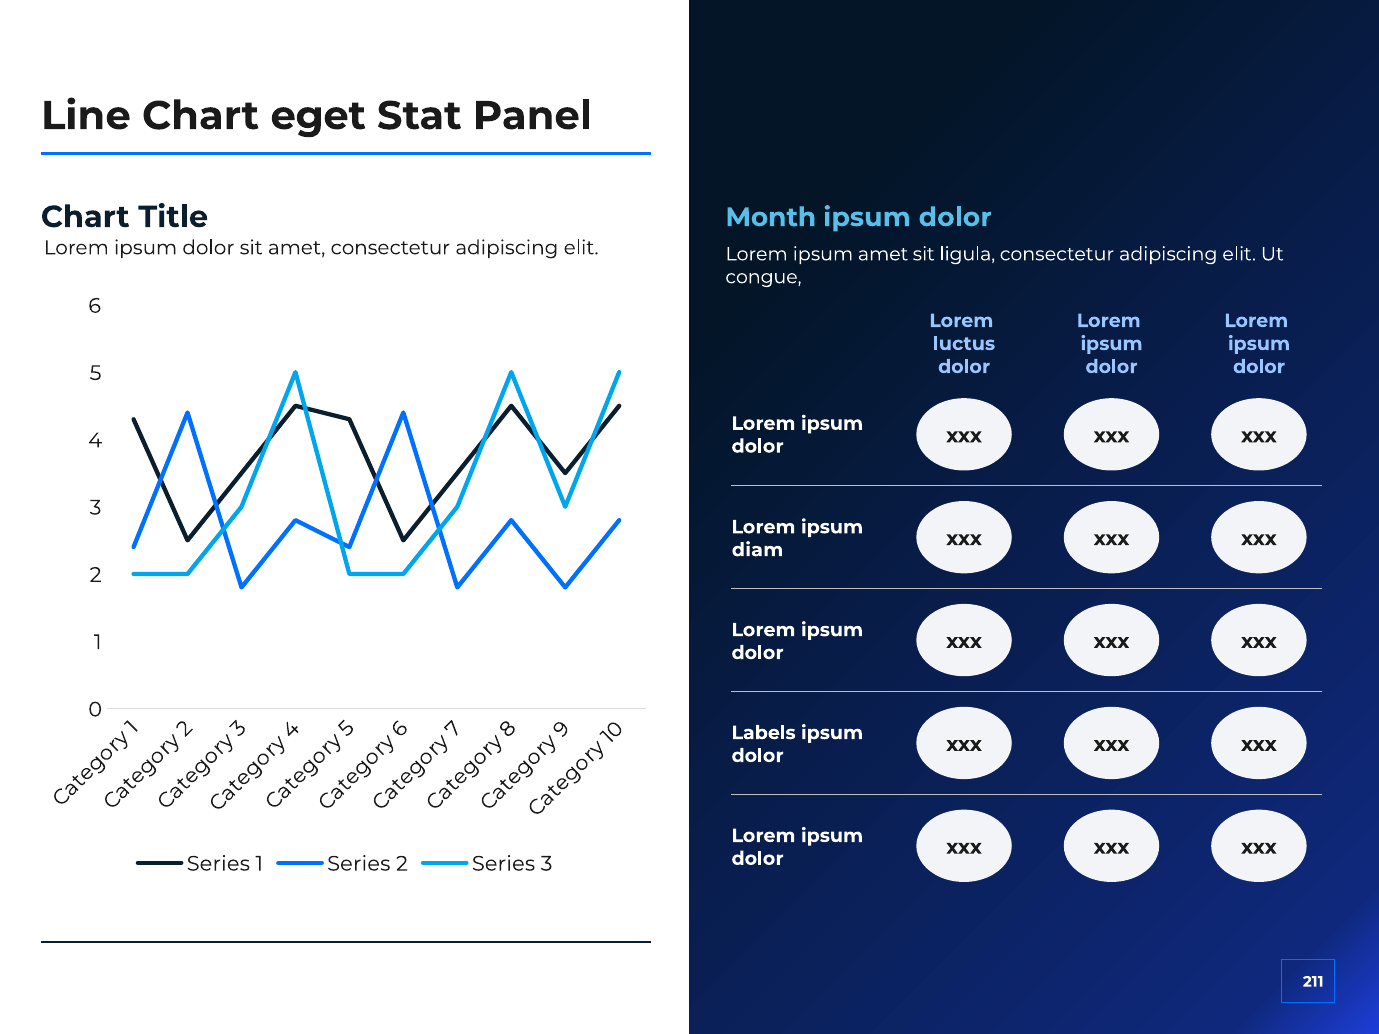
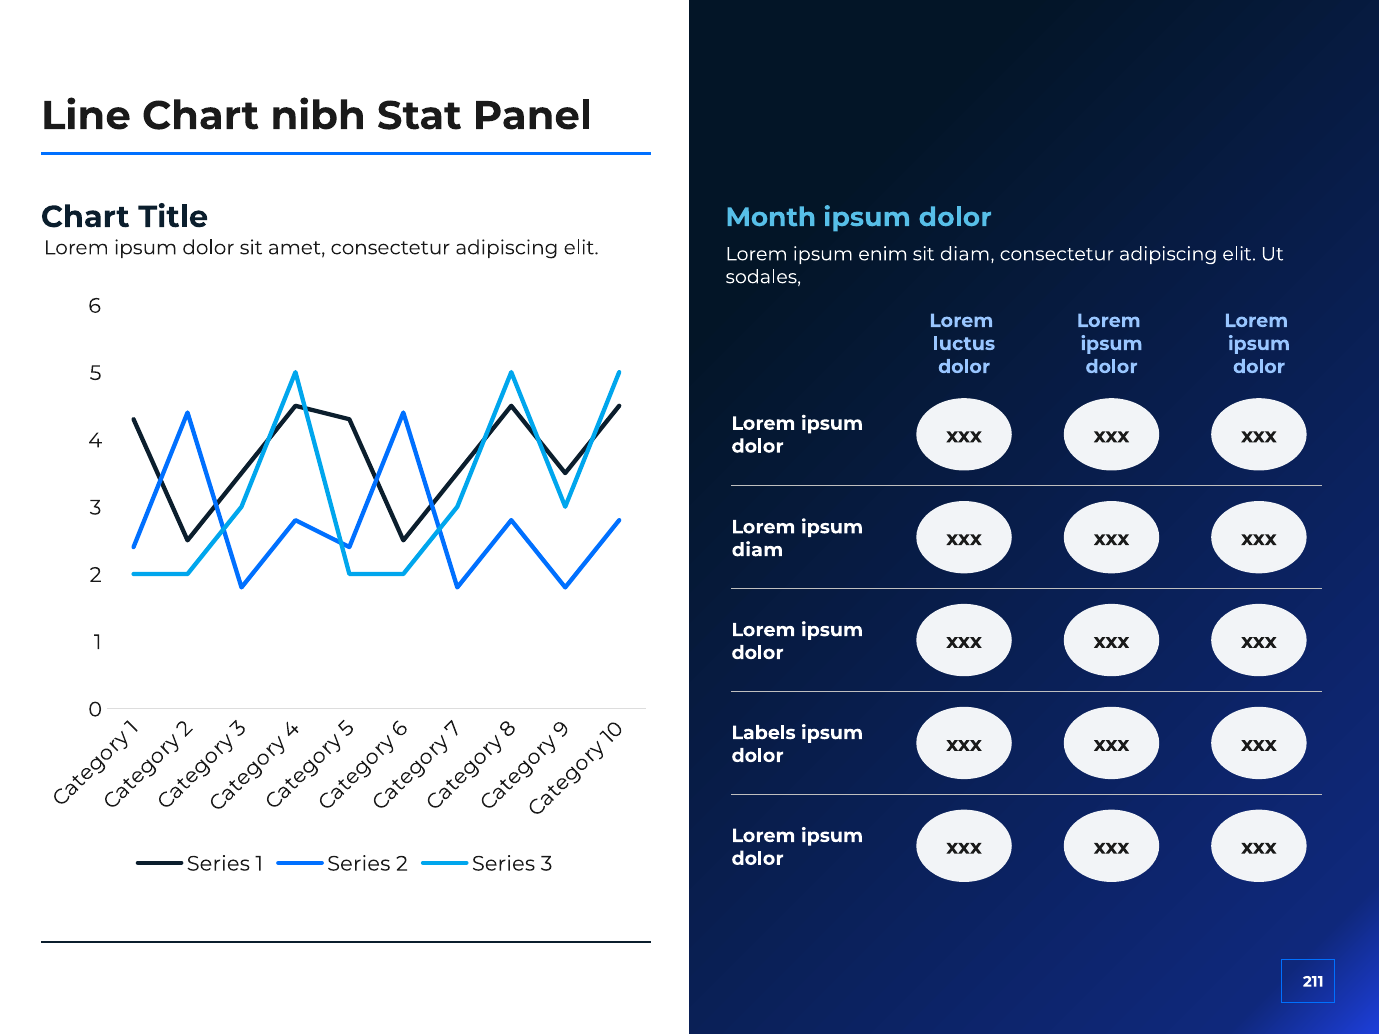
eget: eget -> nibh (318, 116)
ipsum amet: amet -> enim (883, 254)
sit ligula: ligula -> diam (967, 254)
congue: congue -> sodales (763, 277)
